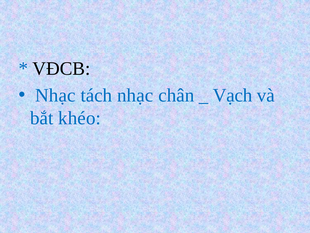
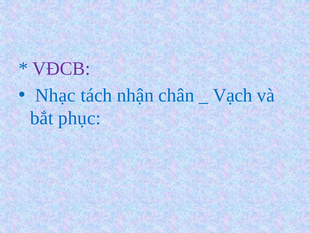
VĐCB colour: black -> purple (61, 69)
tách nhạc: nhạc -> nhận (135, 95)
khéo: khéo -> phục (80, 118)
